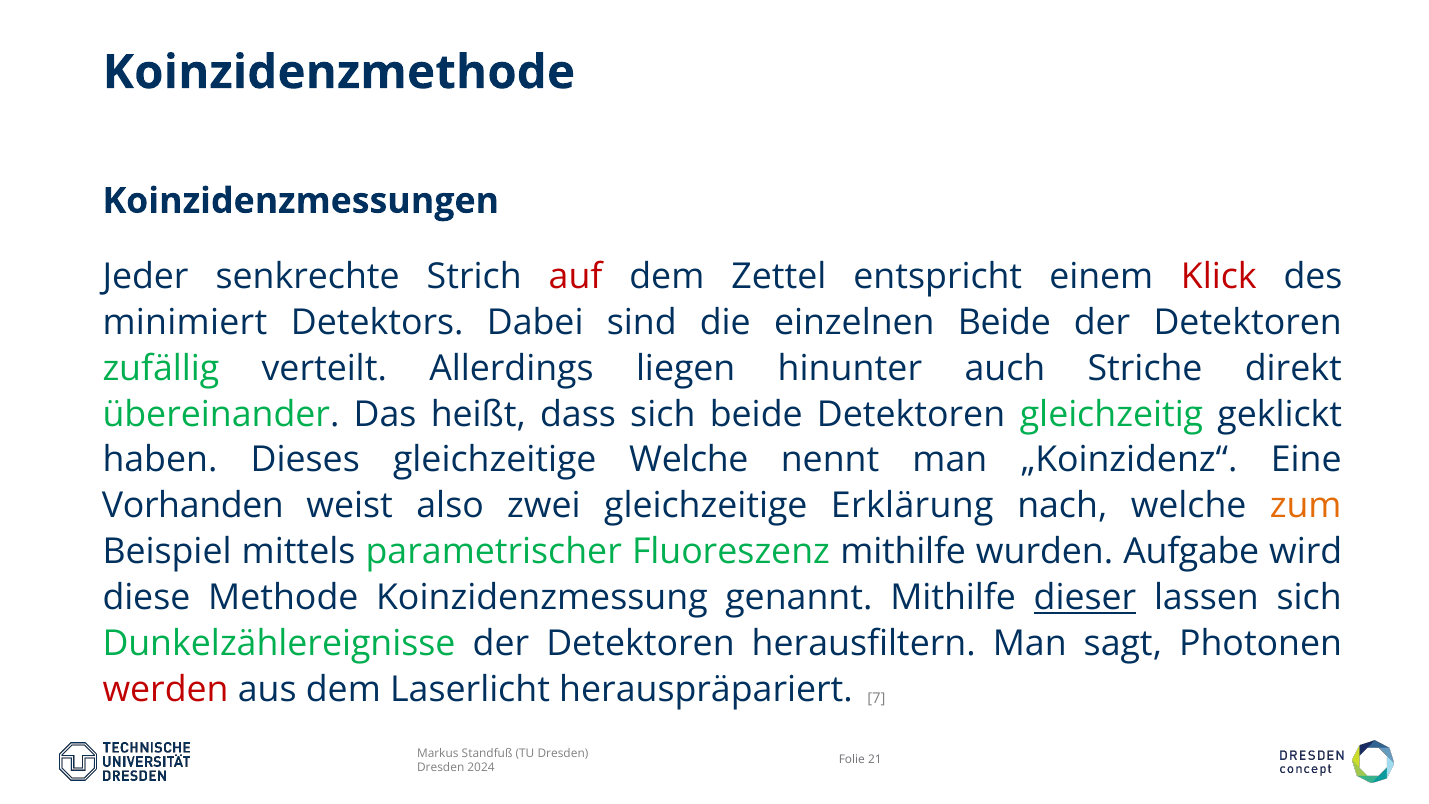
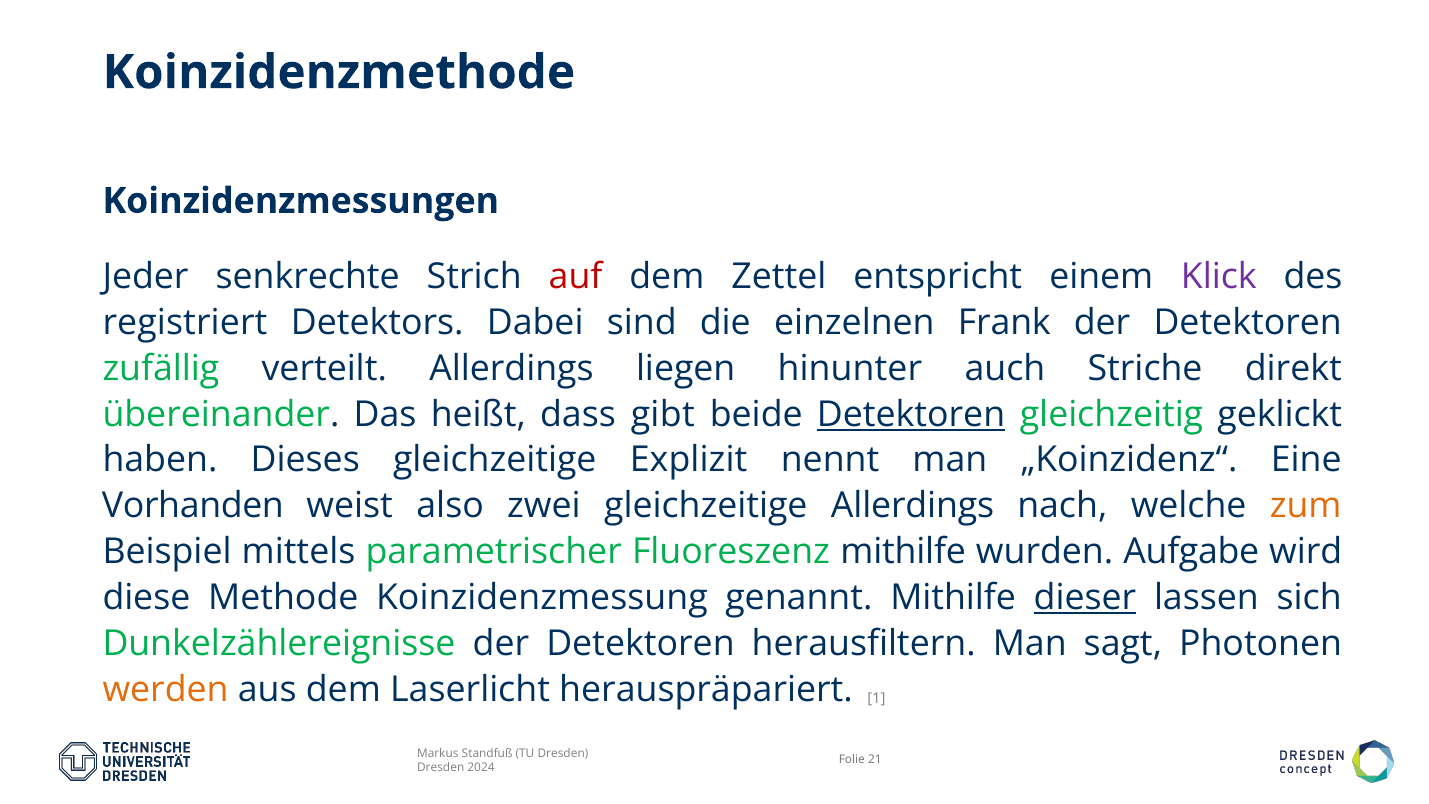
Klick colour: red -> purple (1219, 277)
minimiert: minimiert -> registriert (185, 322)
einzelnen Beide: Beide -> Frank (1004, 322)
dass sich: sich -> gibt (663, 414)
Detektoren underline: none -> present (911, 414)
gleichzeitige Welche: Welche -> Explizit (689, 460)
gleichzeitige Erklärung: Erklärung -> Allerdings (912, 506)
werden colour: red -> orange (166, 689)
7: 7 -> 1 (876, 698)
